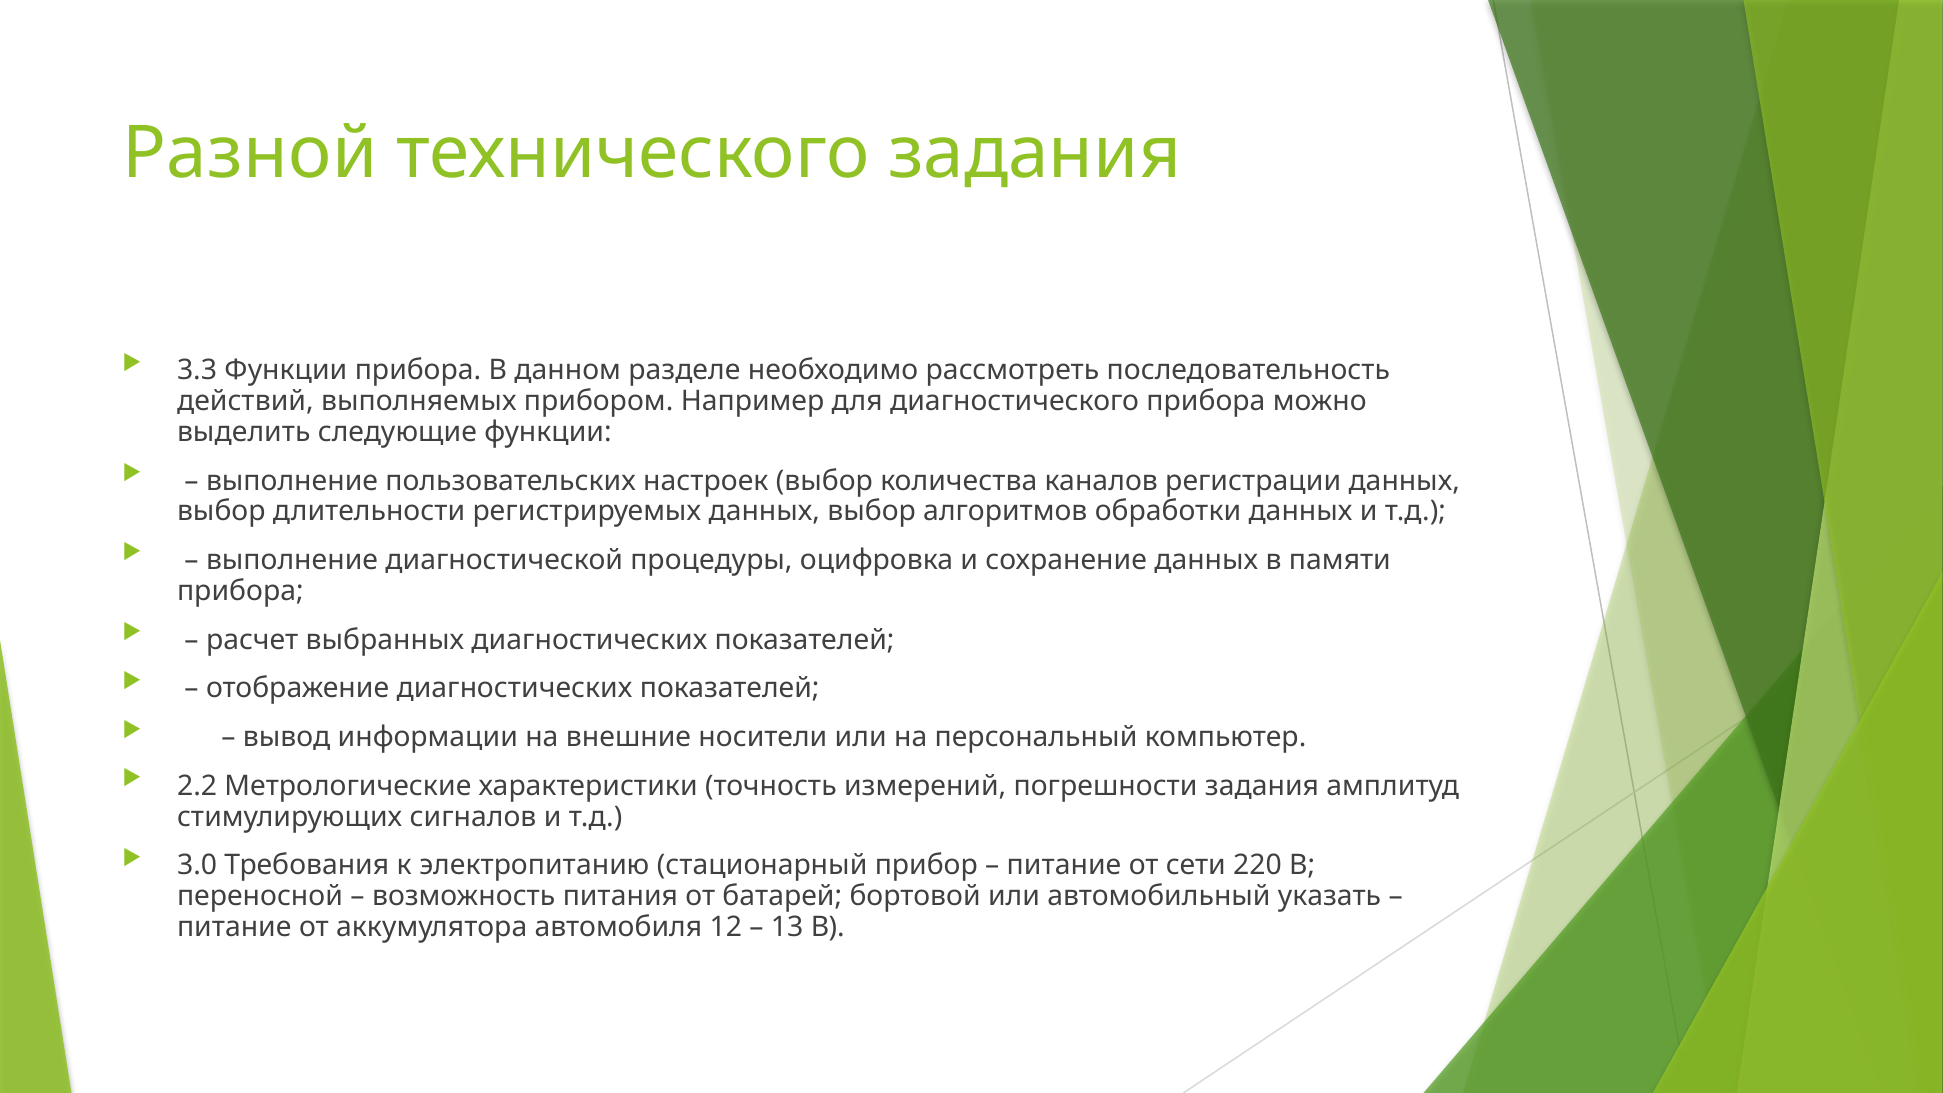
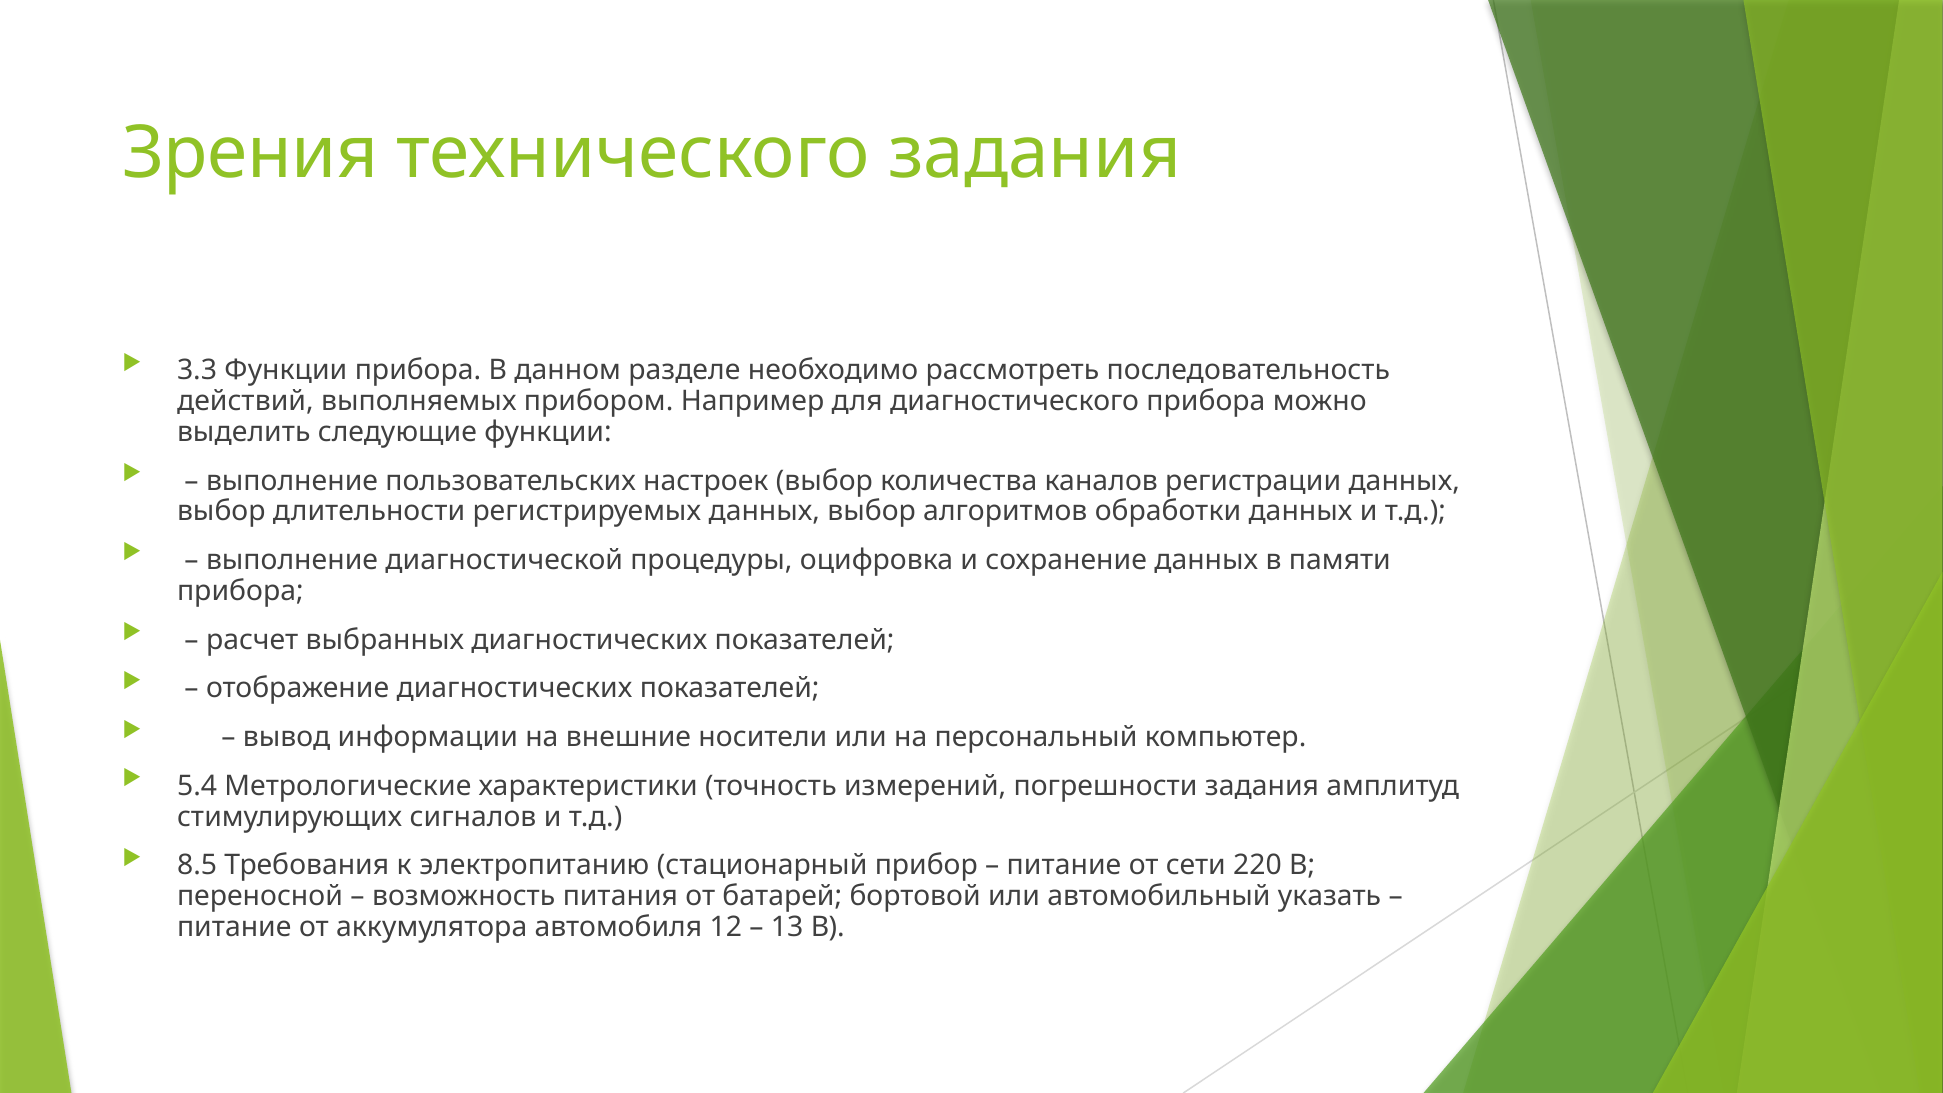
Разной: Разной -> Зрения (250, 153)
2.2: 2.2 -> 5.4 (197, 786)
3.0: 3.0 -> 8.5 (197, 866)
